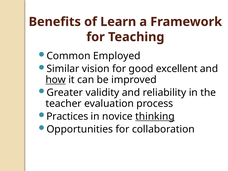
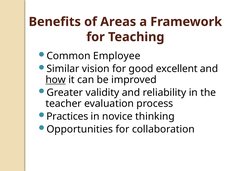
Learn: Learn -> Areas (118, 22)
Employed: Employed -> Employee (117, 56)
thinking underline: present -> none (155, 116)
